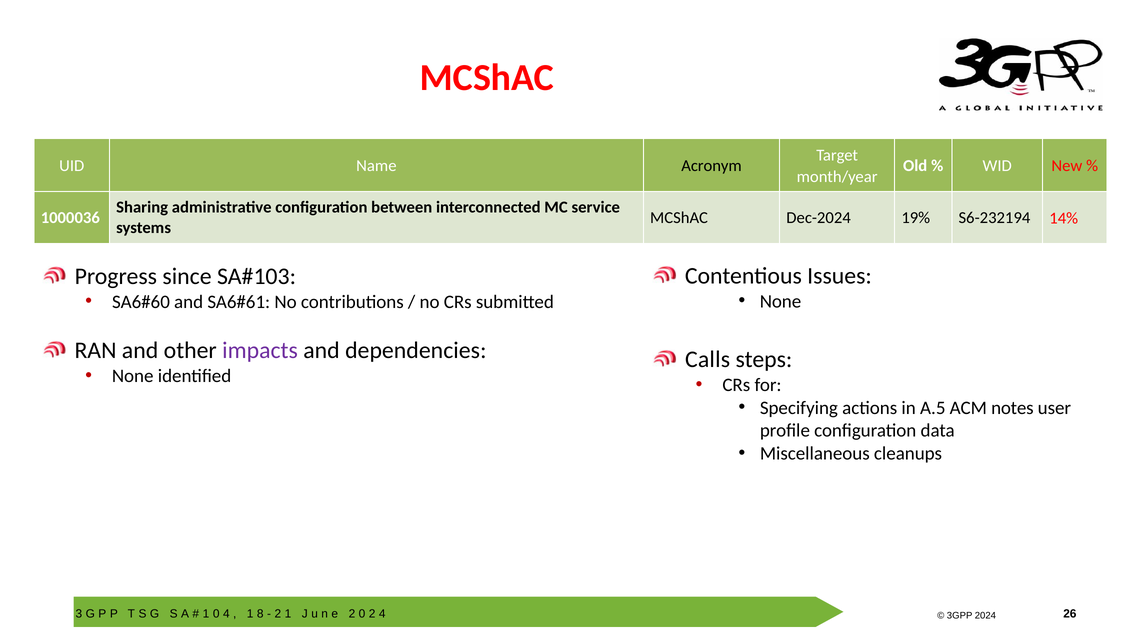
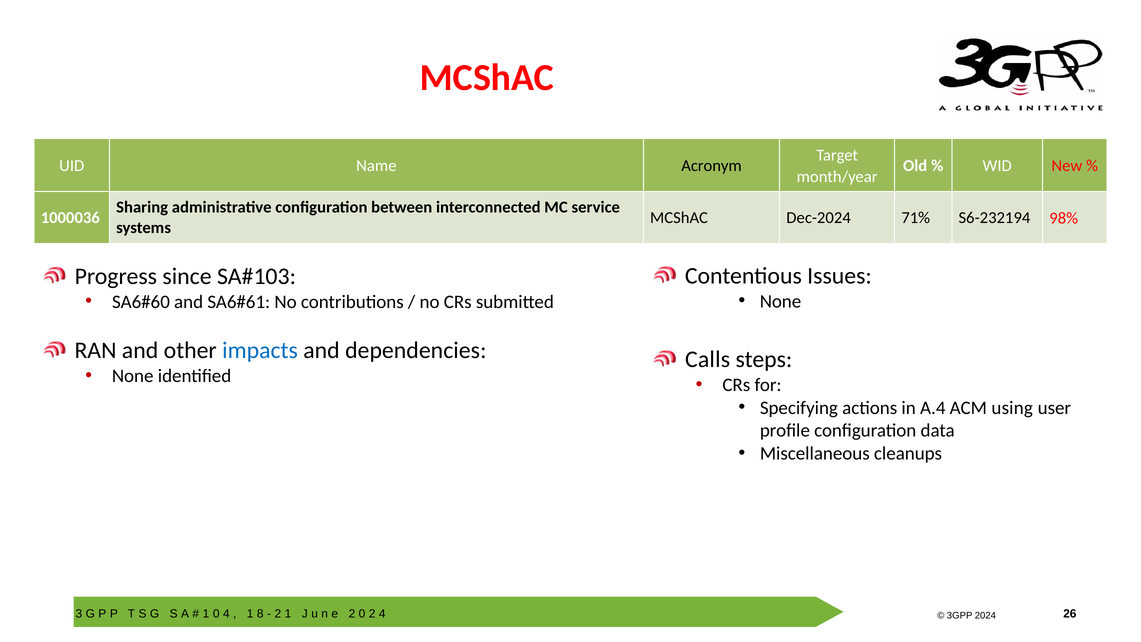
19%: 19% -> 71% (916, 218)
14%: 14% -> 98% (1064, 218)
impacts colour: purple -> blue (260, 351)
A.5: A.5 -> A.4 (933, 408)
notes: notes -> using (1012, 408)
